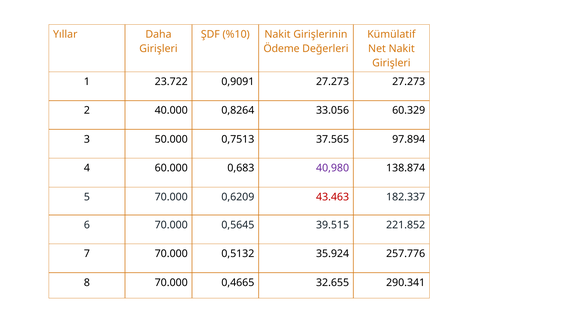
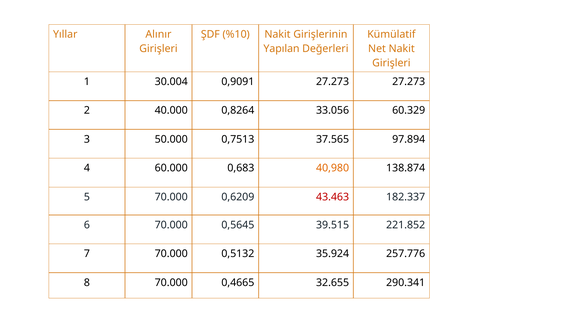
Daha: Daha -> Alınır (158, 34)
Ödeme: Ödeme -> Yapılan (281, 49)
23.722: 23.722 -> 30.004 (171, 82)
40,980 colour: purple -> orange (333, 168)
